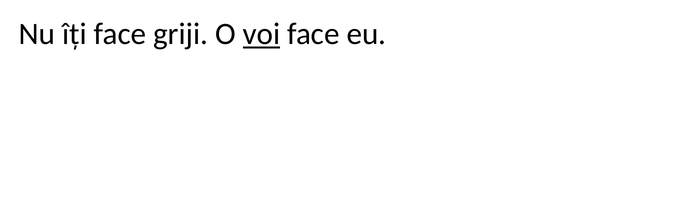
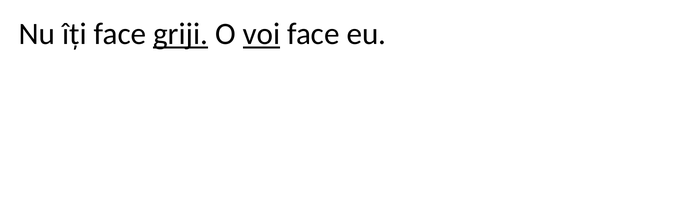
griji underline: none -> present (181, 34)
